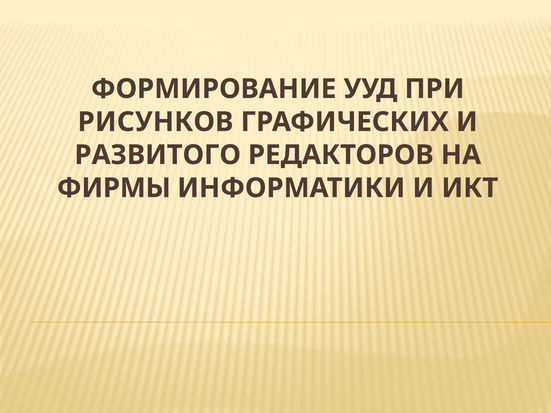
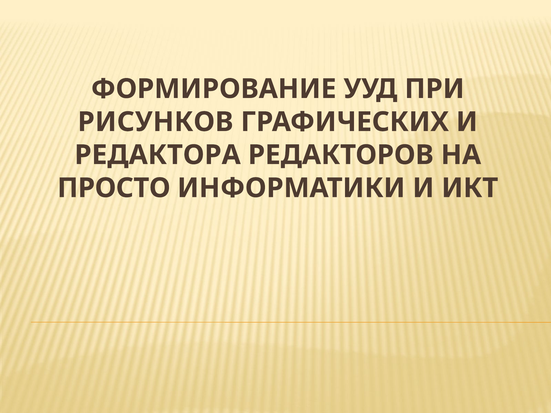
РАЗВИТОГО: РАЗВИТОГО -> РЕДАКТОРА (158, 155)
ФИРМЫ: ФИРМЫ -> ПРОСТО (114, 188)
